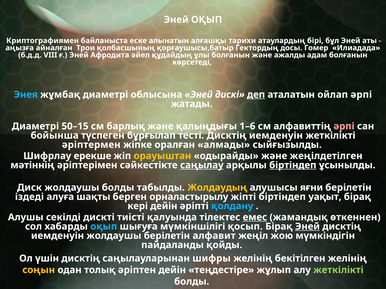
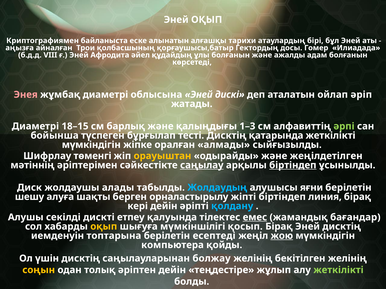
Энея colour: light blue -> pink (26, 95)
деп underline: present -> none (256, 95)
ойлап әрпі: әрпі -> әріп (361, 95)
50–15: 50–15 -> 18–15 (75, 126)
1–6: 1–6 -> 1–3 (247, 126)
әрпі colour: pink -> light green (344, 126)
тестi Дисктiң иемденуiн: иемденуiн -> қатарында (276, 136)
әріптермен: әріптермен -> мүмкiндiгін (91, 145)
ерекше: ерекше -> төменгi (93, 156)
жолдаушы болды: болды -> алады (118, 188)
Жолдаудың colour: yellow -> light blue (217, 188)
іздеді: іздеді -> шешу (30, 197)
уақыт: уақыт -> линия (325, 197)
тиiстi: тиiстi -> етпеу (131, 218)
өткеннен: өткеннен -> бағандар (355, 218)
оқып colour: light blue -> yellow (104, 227)
Эней underline: present -> none (307, 227)
иемденуiн жолдаушы: жолдаушы -> топтарына (114, 236)
алфавит: алфавит -> есептедi (214, 236)
жою underline: none -> present (282, 236)
пайдаланды: пайдаланды -> компьютера (172, 245)
шифры: шифры -> болжау (212, 259)
